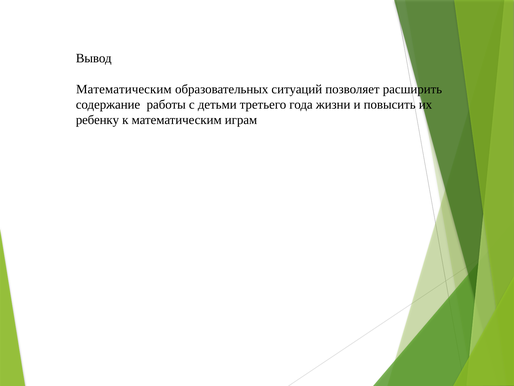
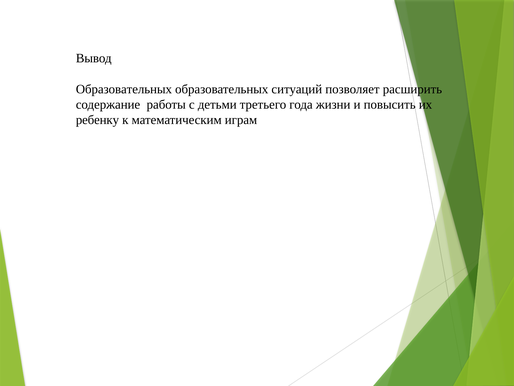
Математическим: Математическим -> Образовательных (124, 89)
